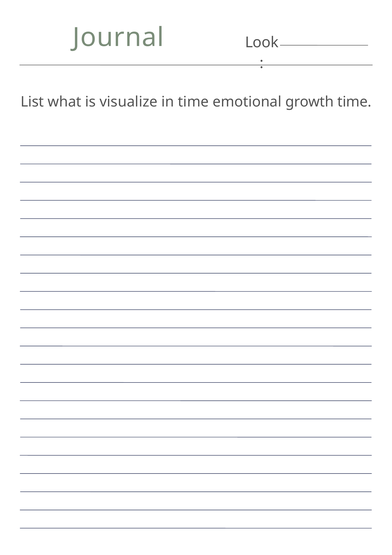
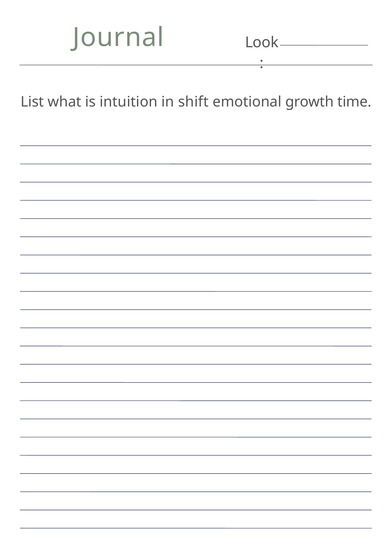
visualize: visualize -> intuition (129, 102)
in time: time -> shift (193, 102)
